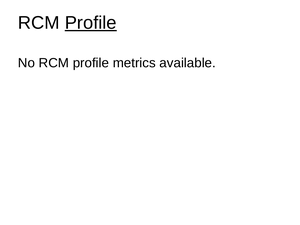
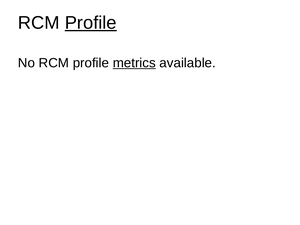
metrics underline: none -> present (134, 63)
